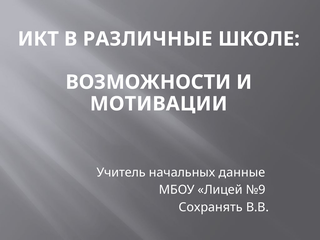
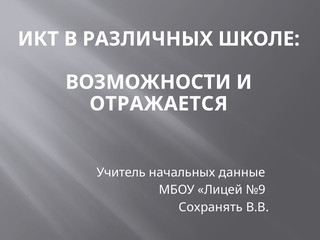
РАЗЛИЧНЫЕ: РАЗЛИЧНЫЕ -> РАЗЛИЧНЫХ (148, 39)
МОТИВАЦИИ: МОТИВАЦИИ -> ОТРАЖАЕТСЯ (159, 104)
